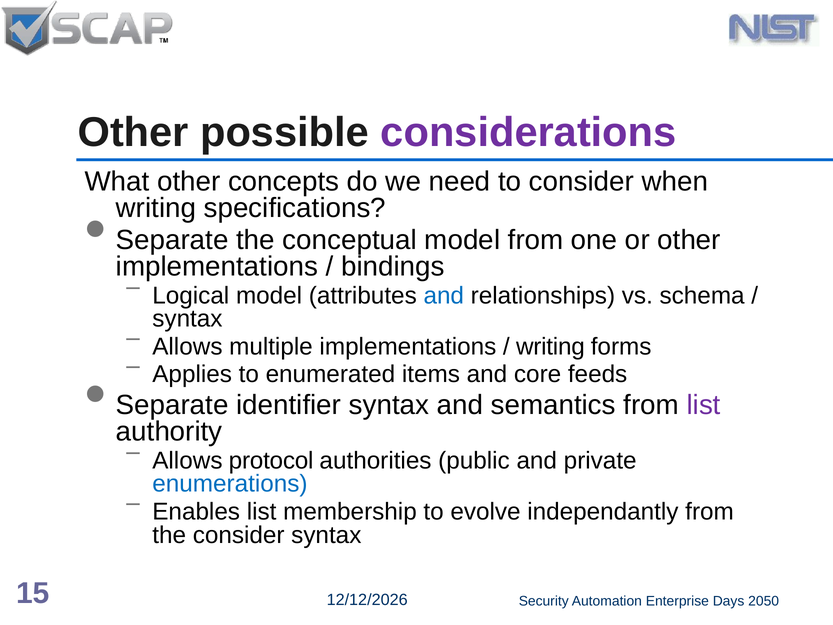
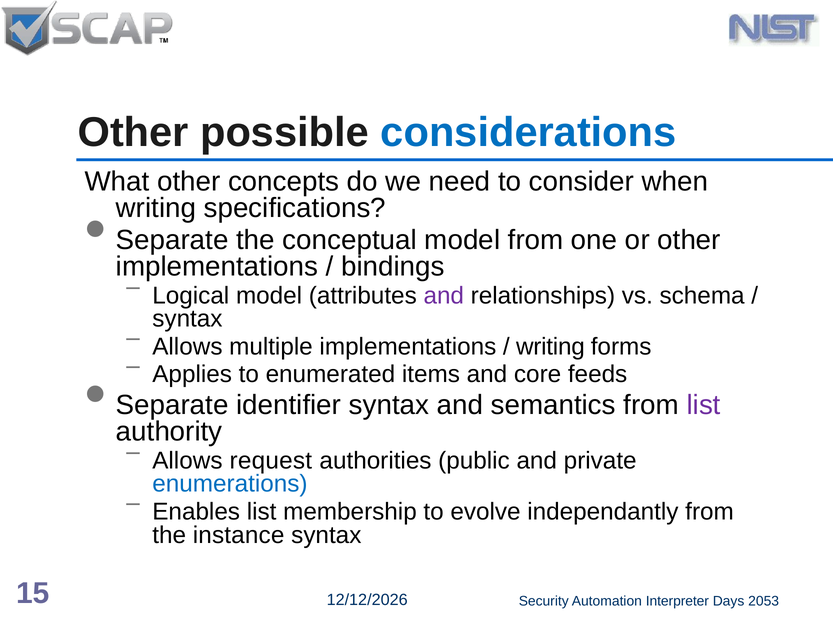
considerations colour: purple -> blue (528, 133)
and colour: blue -> purple (444, 295)
protocol: protocol -> request (271, 460)
the consider: consider -> instance (239, 535)
Enterprise: Enterprise -> Interpreter (677, 601)
2050: 2050 -> 2053 (764, 601)
